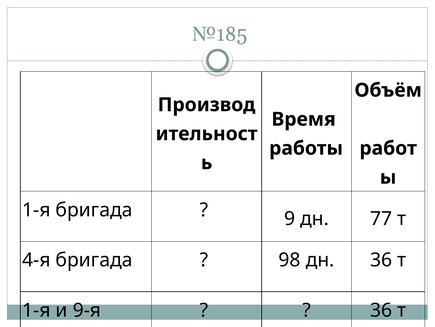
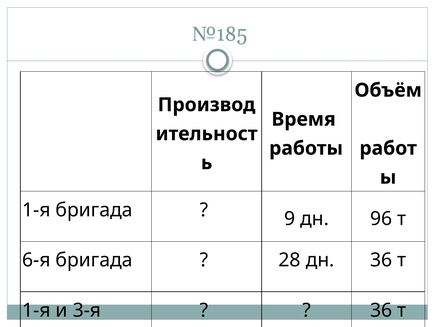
77: 77 -> 96 (381, 218)
4-я: 4-я -> 6-я (36, 260)
98: 98 -> 28 (290, 260)
9-я: 9-я -> 3-я (87, 310)
